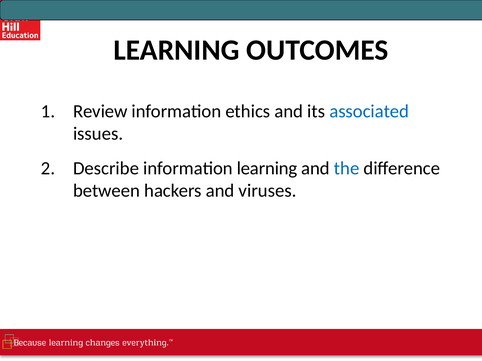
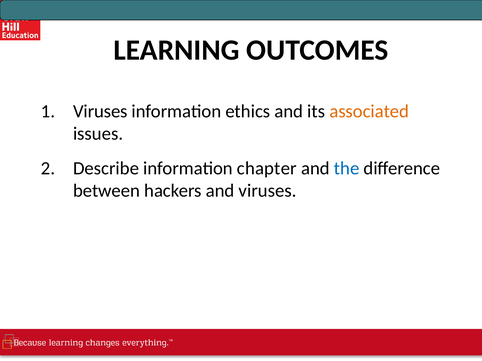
Review: Review -> Viruses (100, 111)
associated colour: blue -> orange (369, 111)
information learning: learning -> chapter (267, 168)
